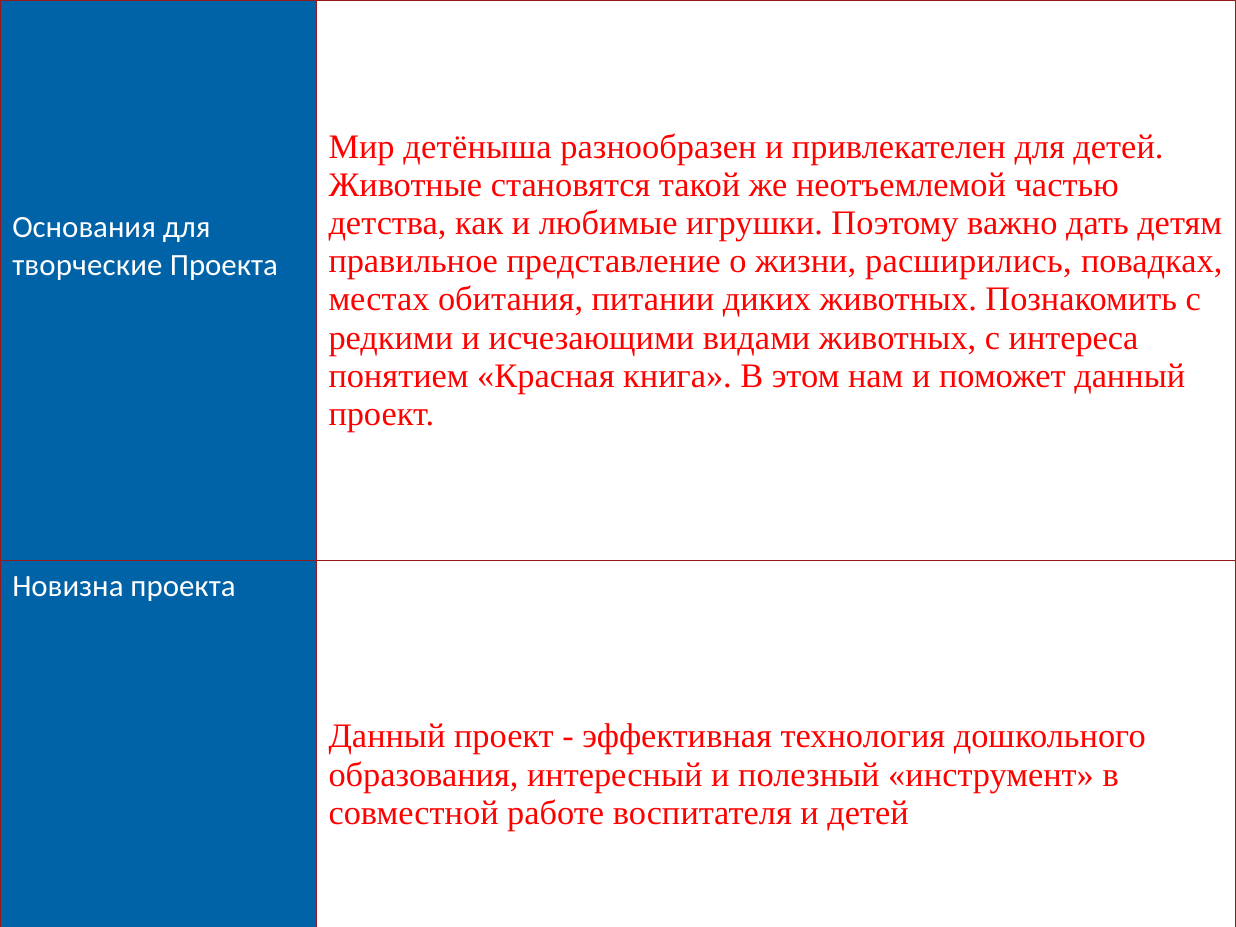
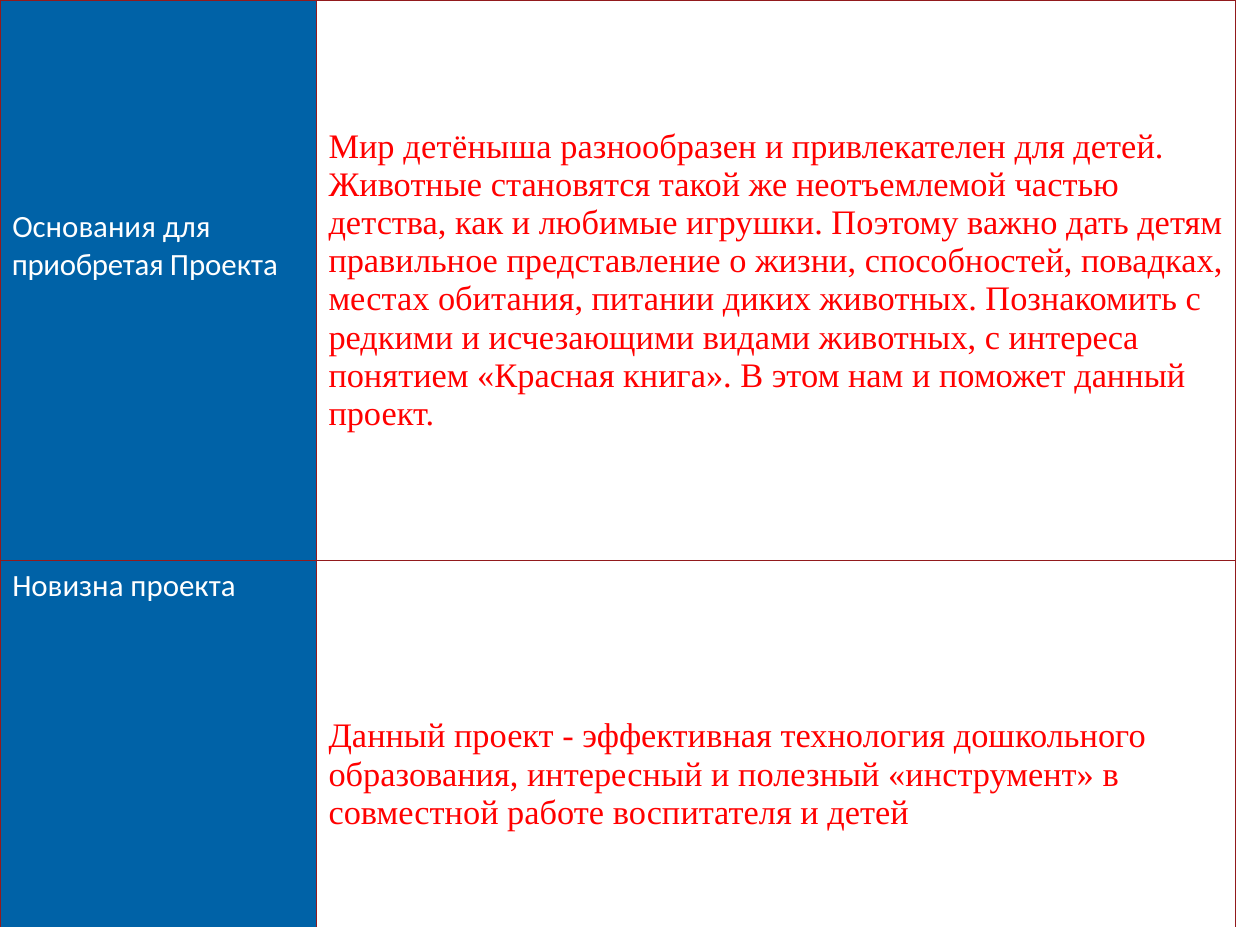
расширились: расширились -> способностей (969, 262)
творческие: творческие -> приобретая (88, 265)
